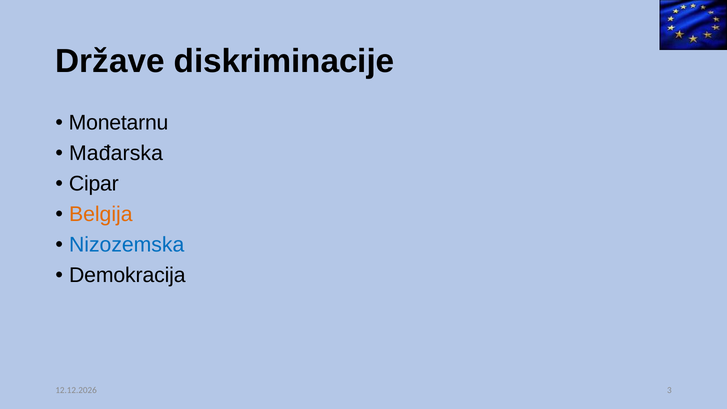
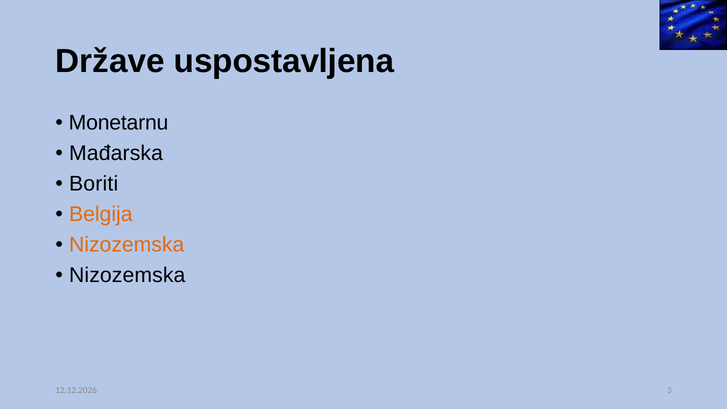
diskriminacije: diskriminacije -> uspostavljena (284, 61)
Cipar: Cipar -> Boriti (94, 184)
Nizozemska colour: blue -> orange (127, 245)
Demokracija: Demokracija -> Nizozemska (127, 275)
